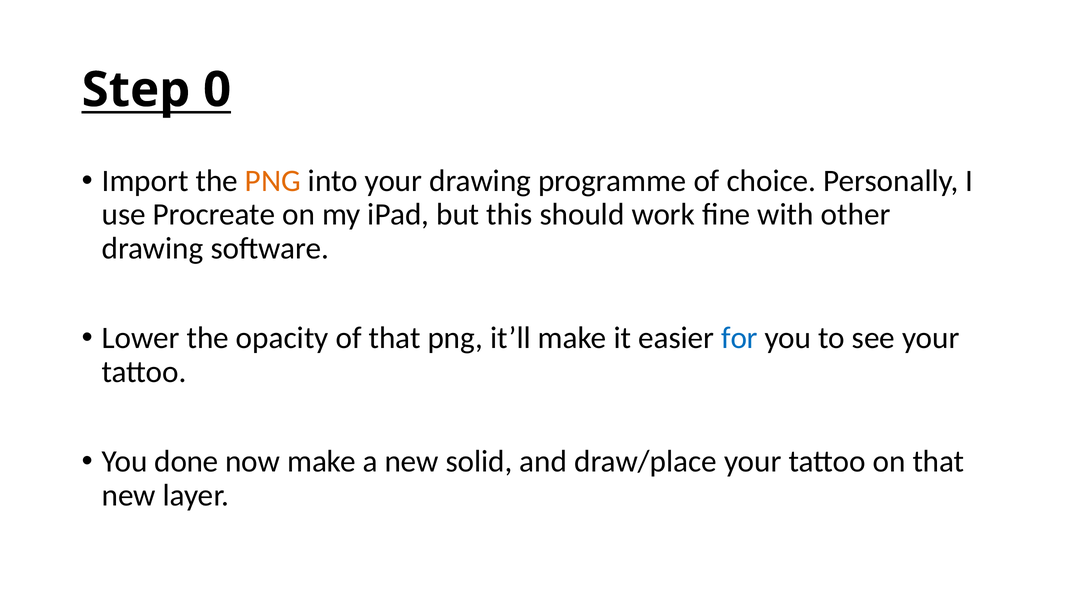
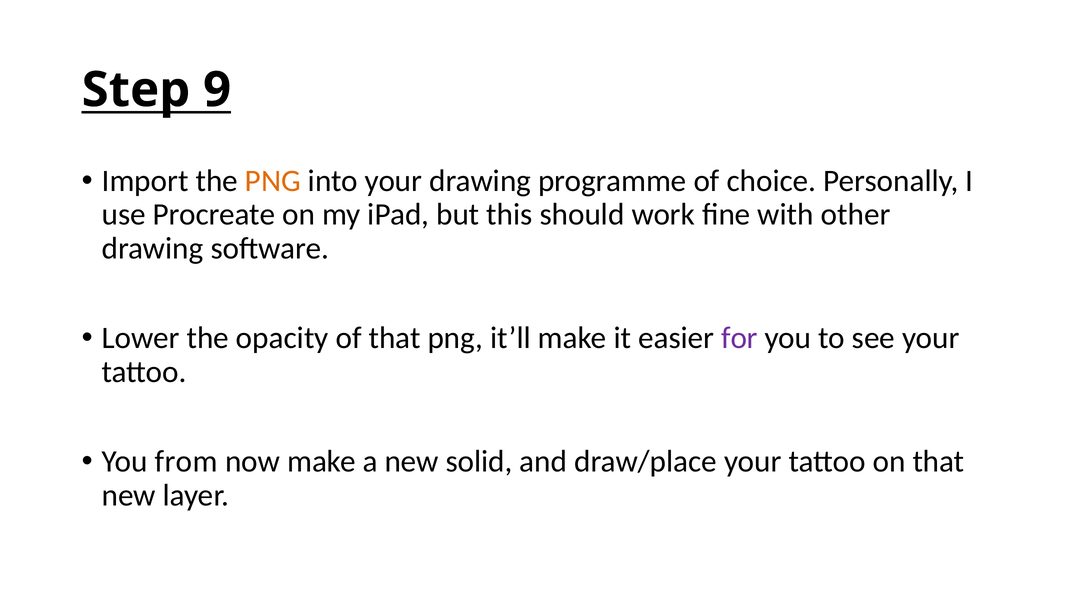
0: 0 -> 9 (217, 90)
for colour: blue -> purple (740, 338)
done: done -> from (186, 462)
